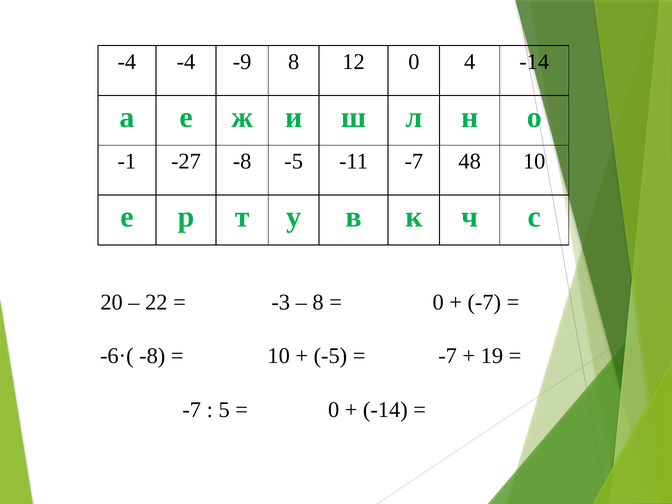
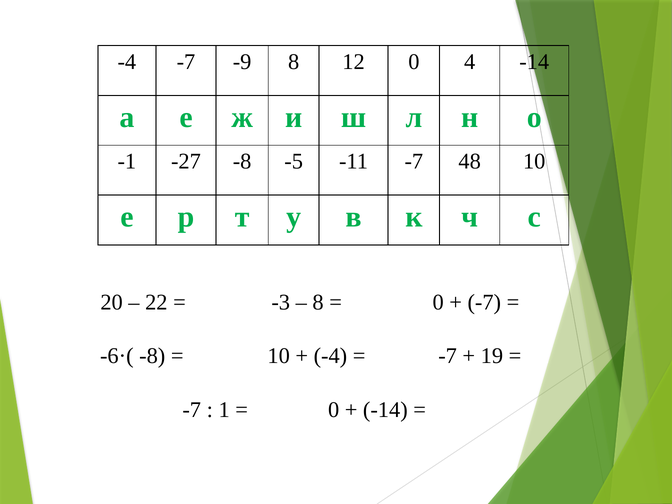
-4 -4: -4 -> -7 (186, 62)
-5: -5 -> -4 (330, 356)
5: 5 -> 1 (224, 410)
